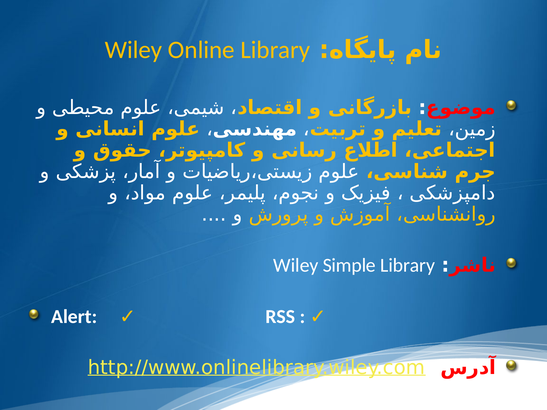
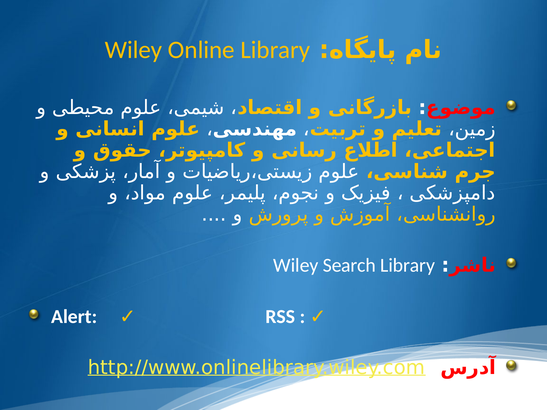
Simple: Simple -> Search (349, 266)
